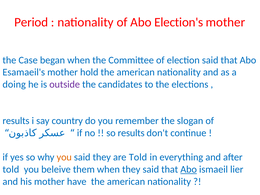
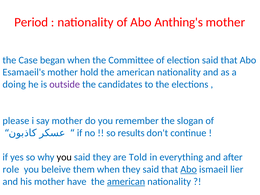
Election's: Election's -> Anthing's (179, 22)
results: results -> please (16, 121)
say country: country -> mother (67, 121)
you colour: orange -> black (64, 157)
told: told -> role (11, 169)
american underline: none -> present (126, 181)
